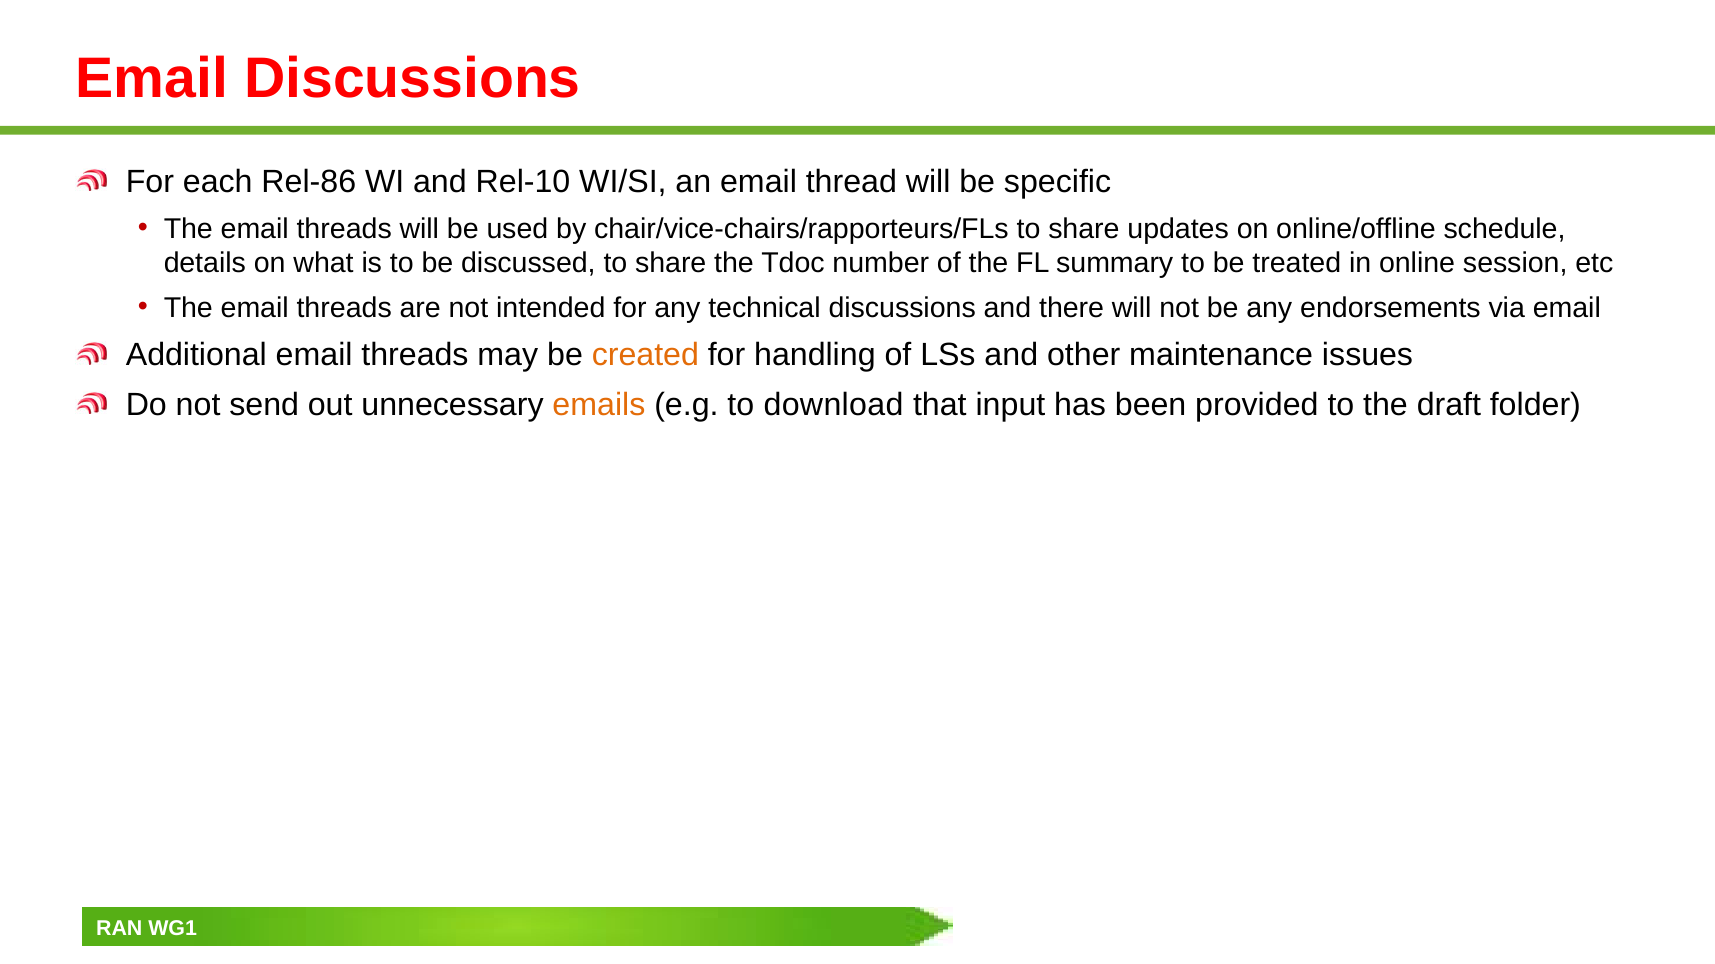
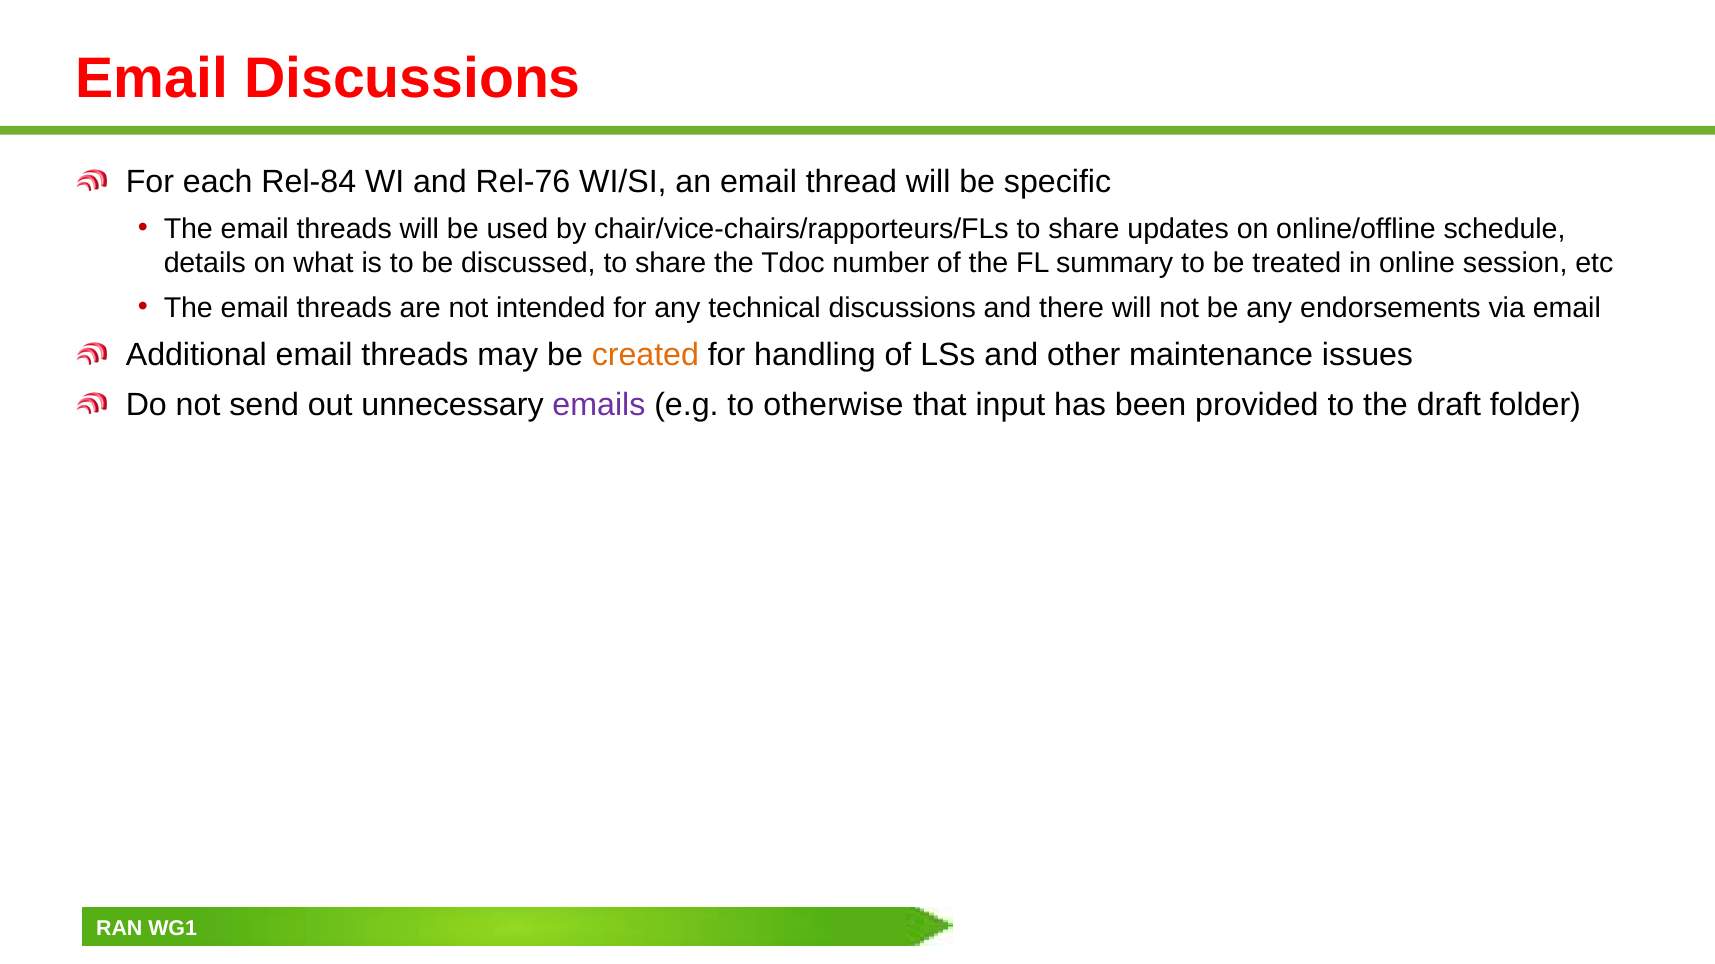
Rel-86: Rel-86 -> Rel-84 (309, 182)
Rel-10: Rel-10 -> Rel-76 (523, 182)
emails colour: orange -> purple (599, 405)
download: download -> otherwise (834, 405)
